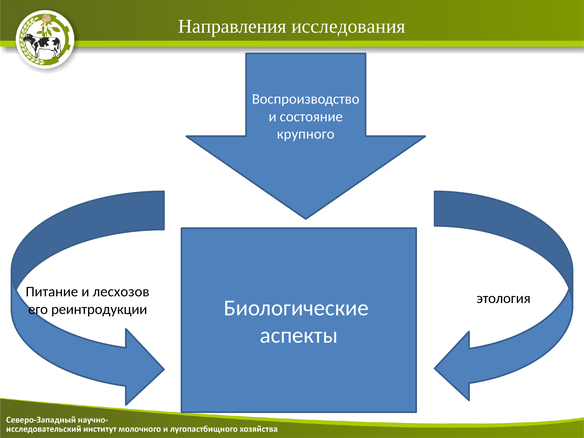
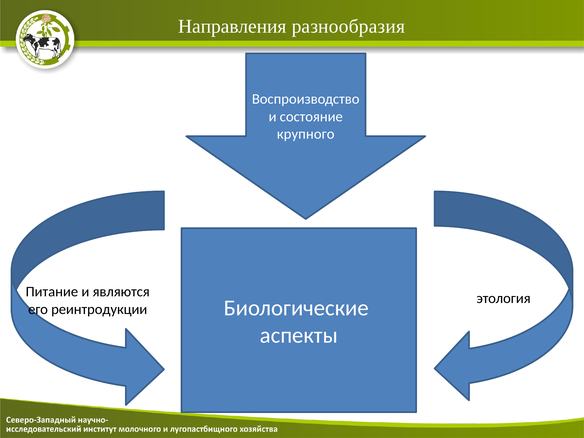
исследования: исследования -> разнообразия (348, 26)
лесхозов: лесхозов -> являются (121, 292)
